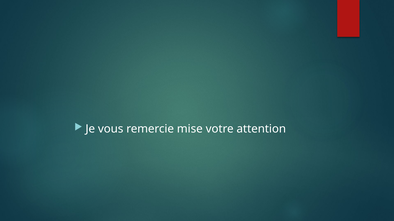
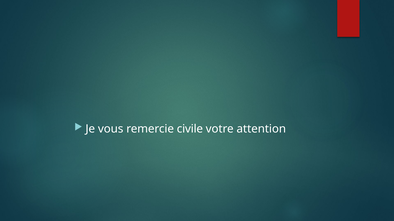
mise: mise -> civile (190, 129)
